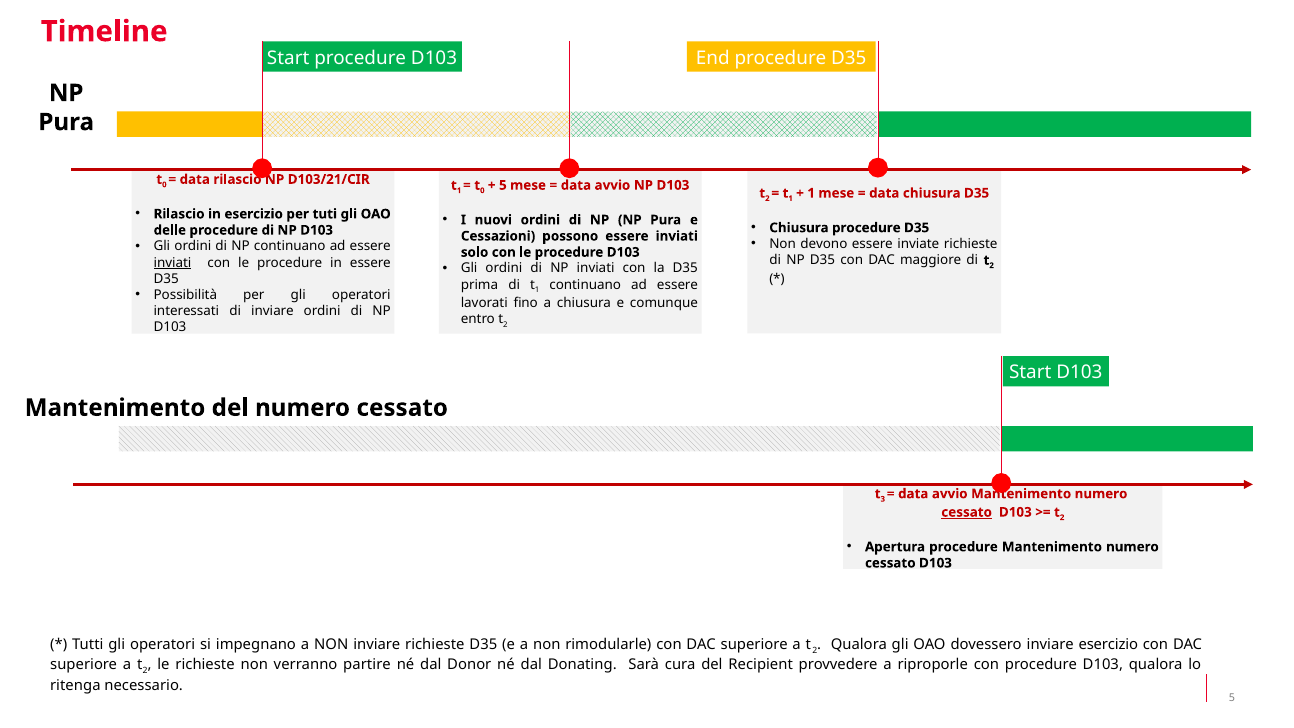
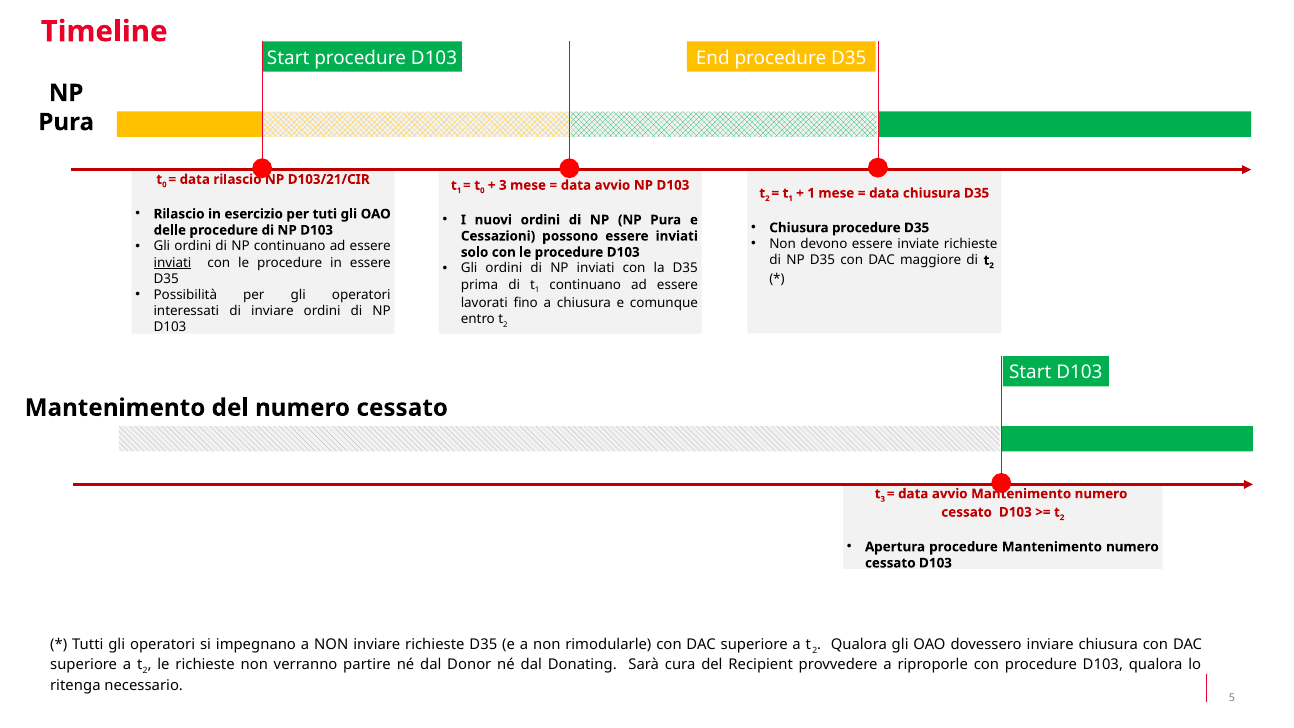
5: 5 -> 3 (503, 185)
cessato underline: present -> none (967, 512)
inviare esercizio: esercizio -> chiusura (1108, 645)
